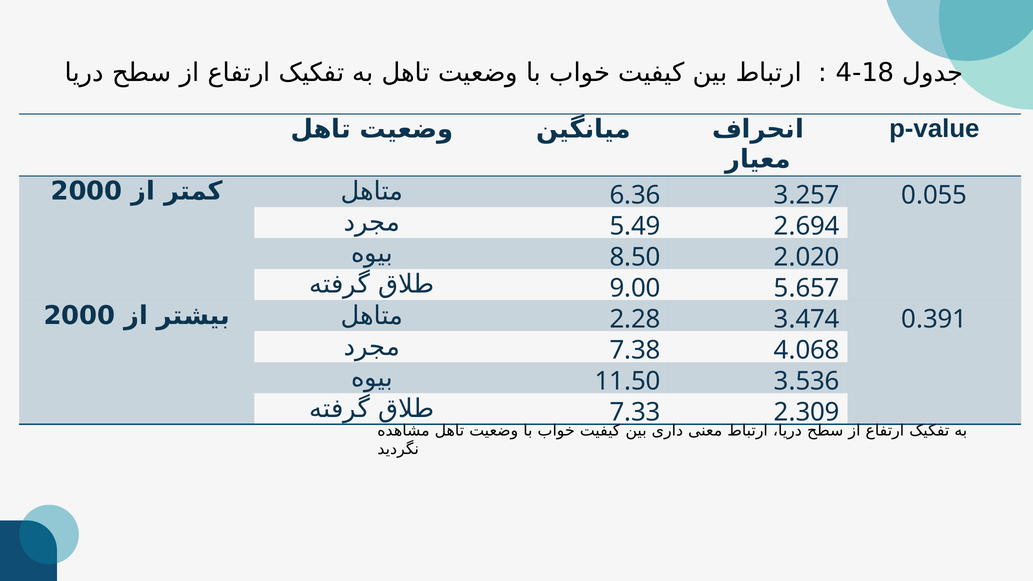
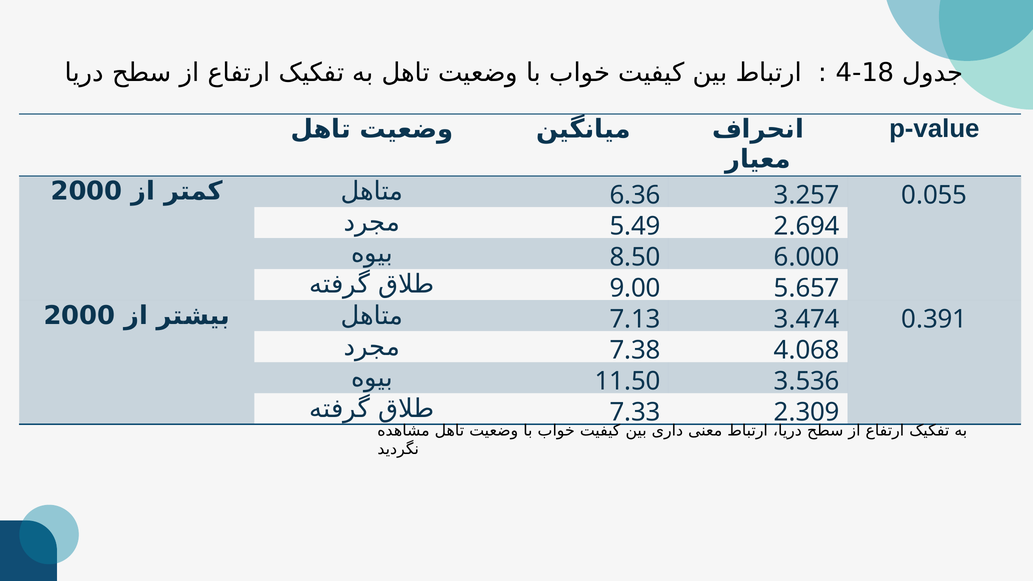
2.020: 2.020 -> 6.000 (807, 257)
2.28: 2.28 -> 7.13 (635, 319)
